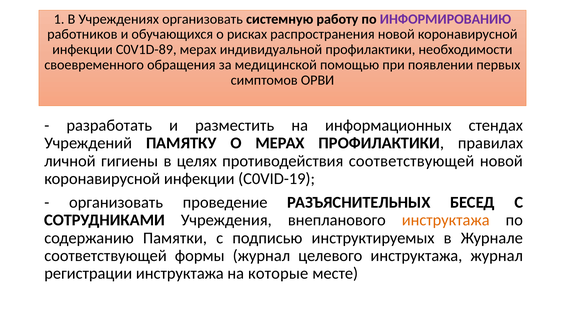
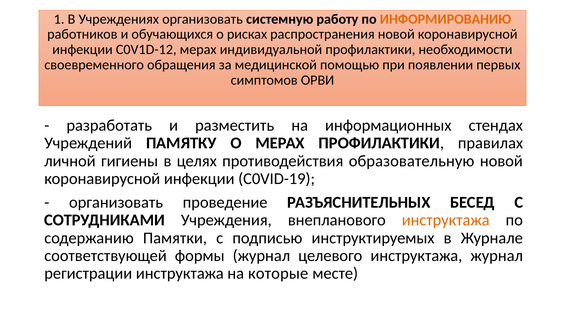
ИНФОРМИРОВАНИЮ colour: purple -> orange (445, 19)
C0V1D-89: C0V1D-89 -> C0V1D-12 (146, 50)
противодействия соответствующей: соответствующей -> образовательную (412, 161)
